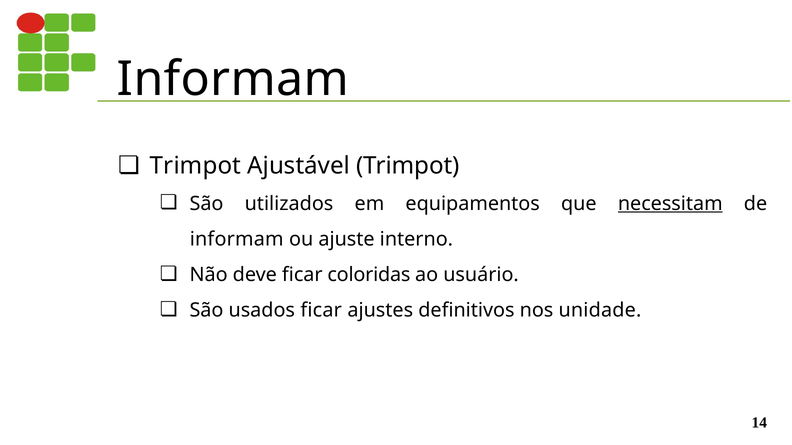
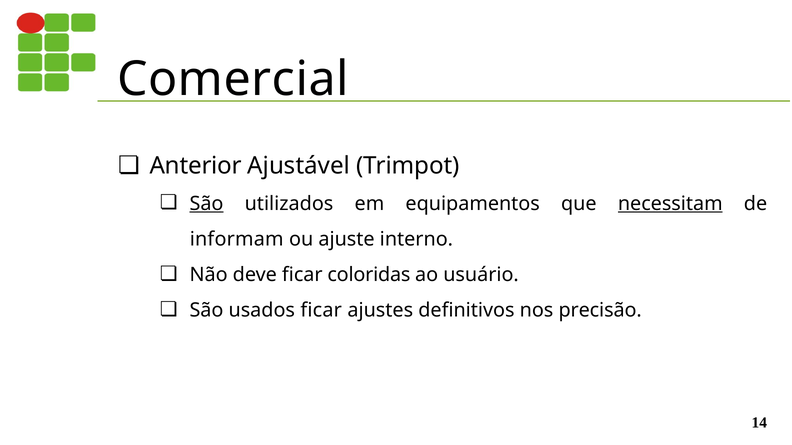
Informam: Informam -> Comercial (233, 79)
Trimpot: Trimpot -> Anterior (196, 166)
São underline: none -> present (207, 204)
unidade: unidade -> precisão (600, 311)
